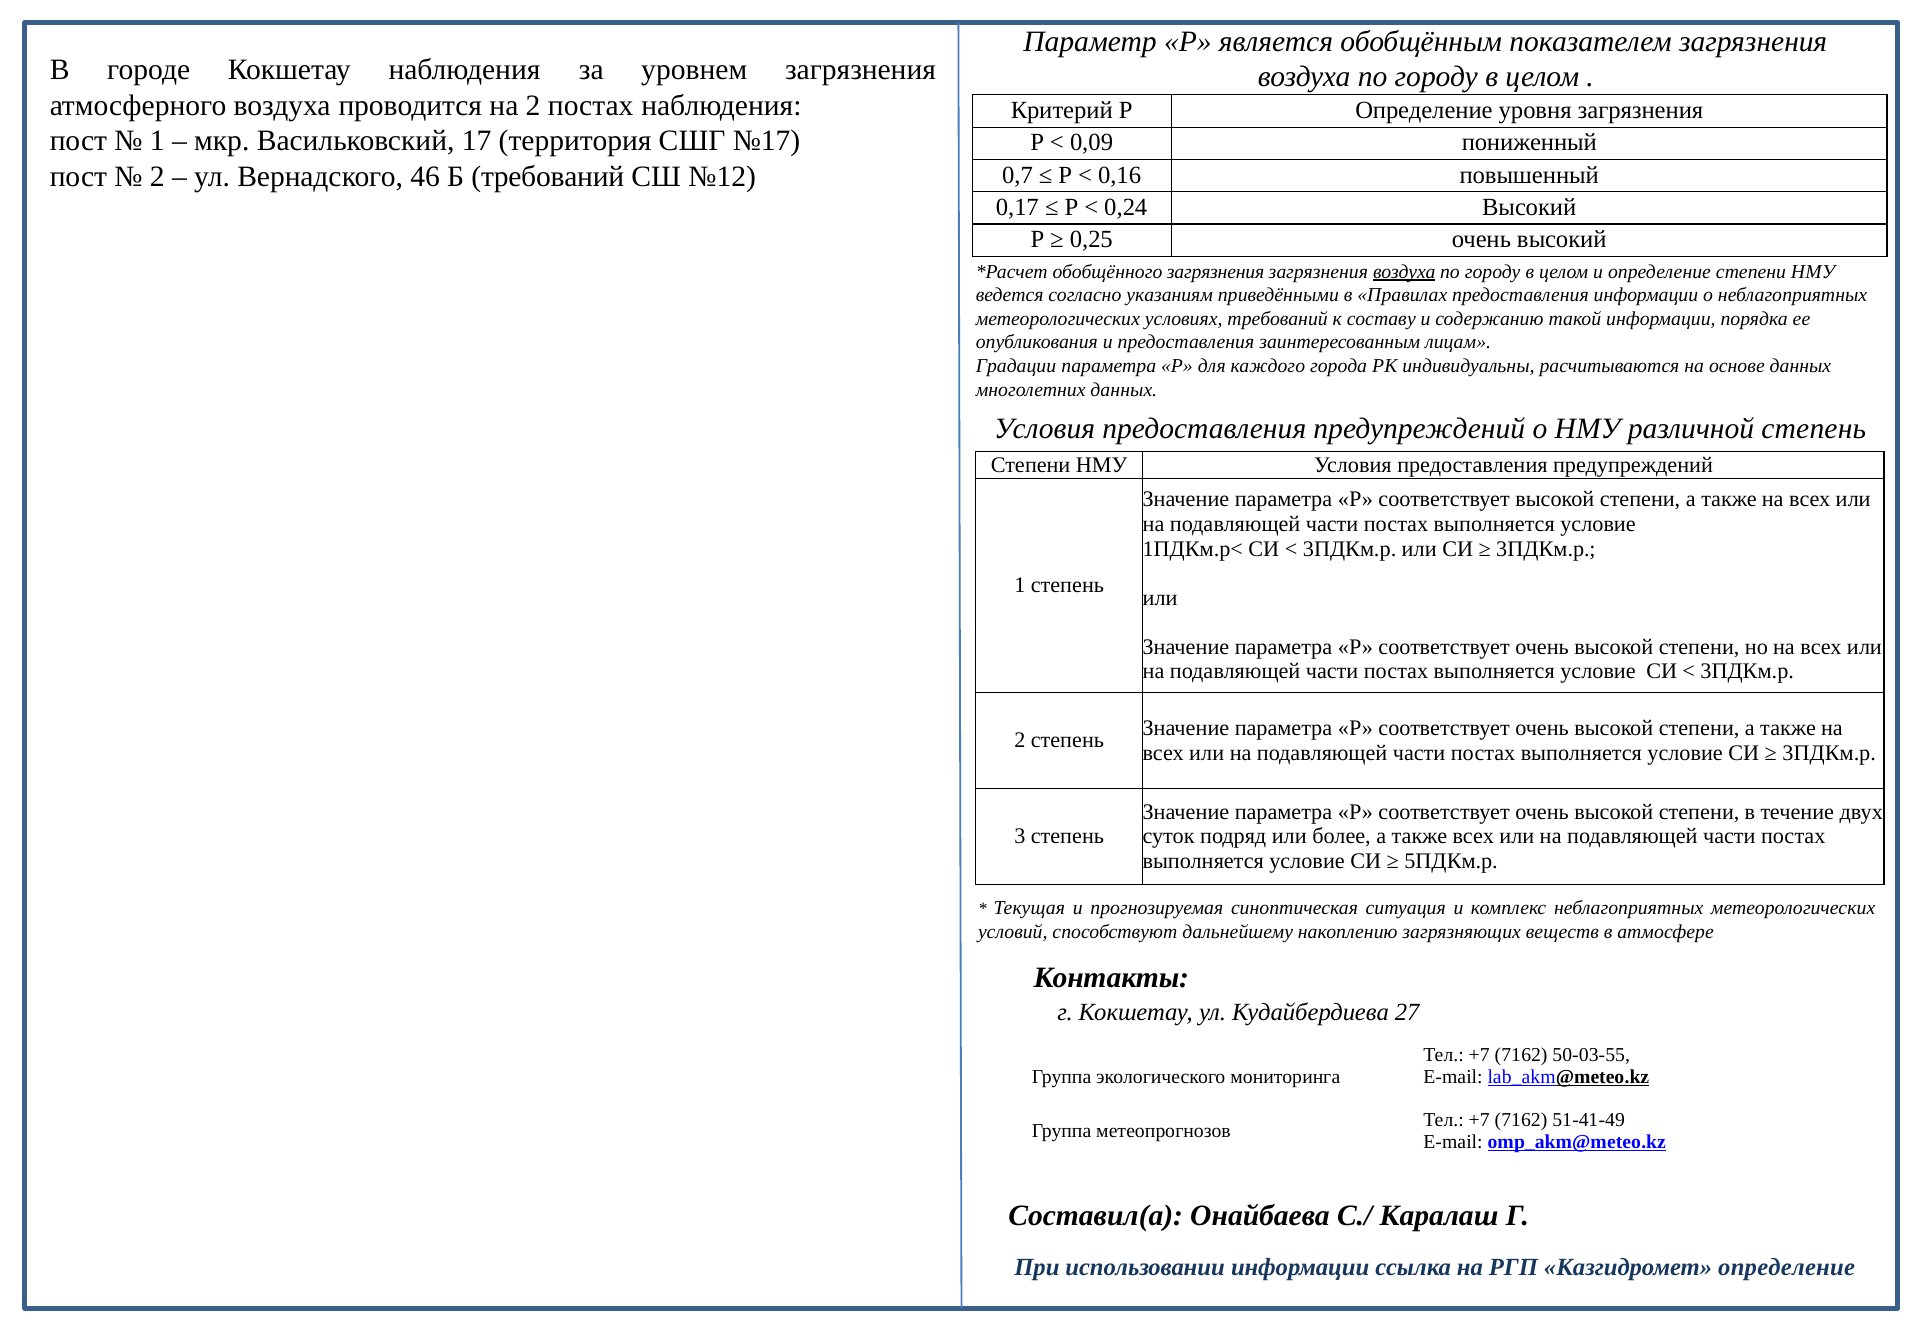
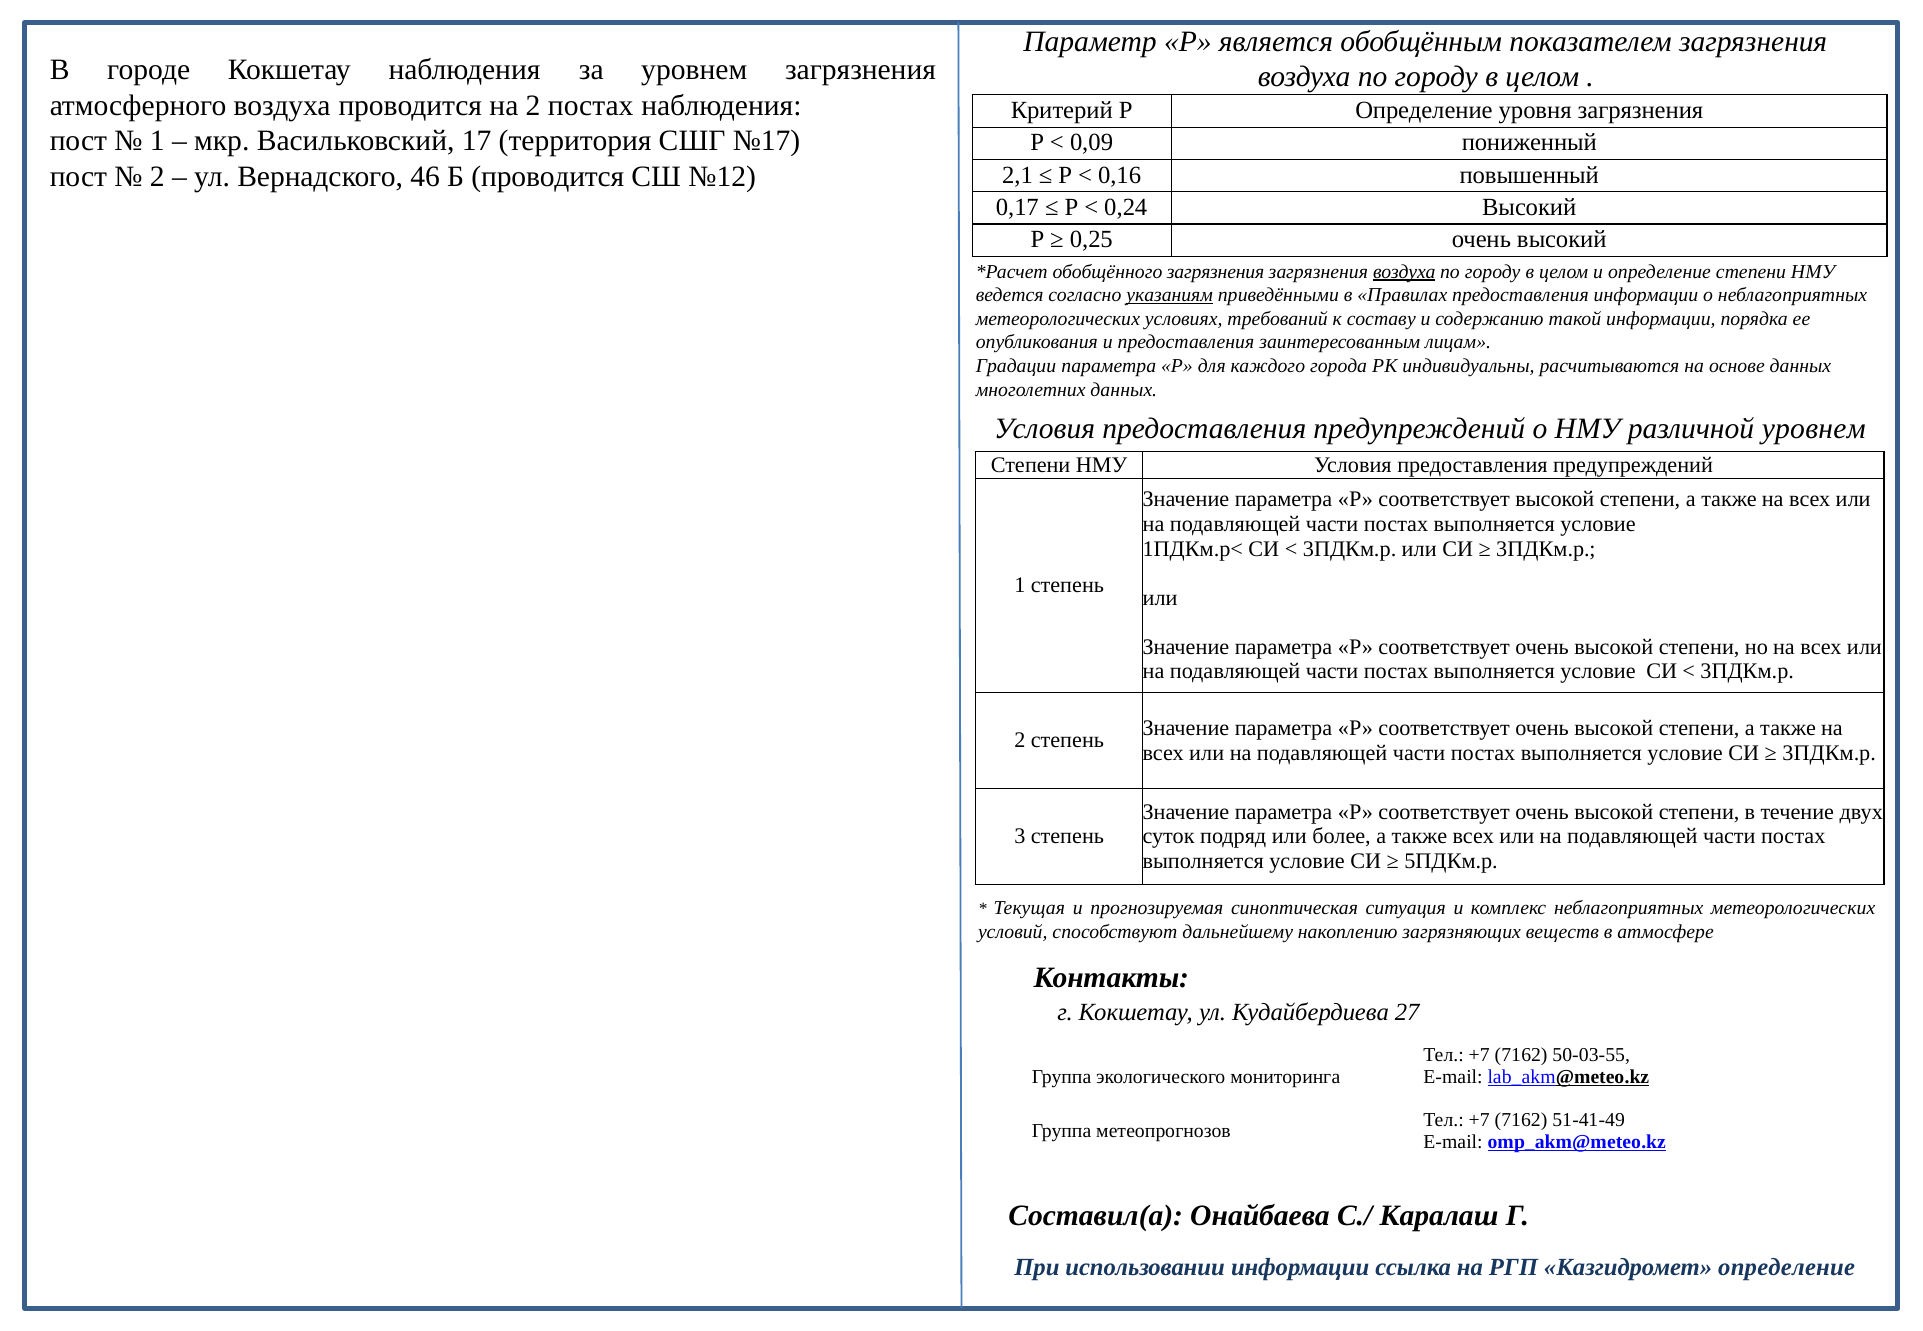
Б требований: требований -> проводится (548, 177)
0,7: 0,7 -> 2,1 (1017, 175)
указаниям underline: none -> present (1170, 295)
различной степень: степень -> уровнем (1814, 429)
